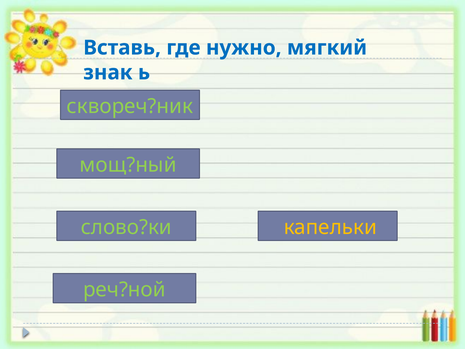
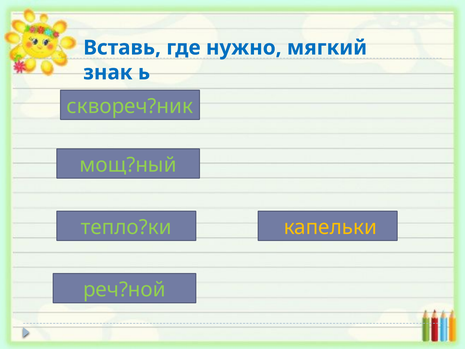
слово?ки: слово?ки -> тепло?ки (126, 227)
